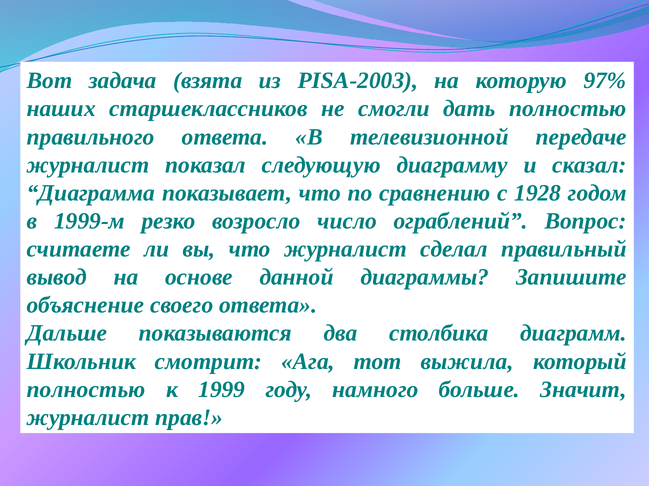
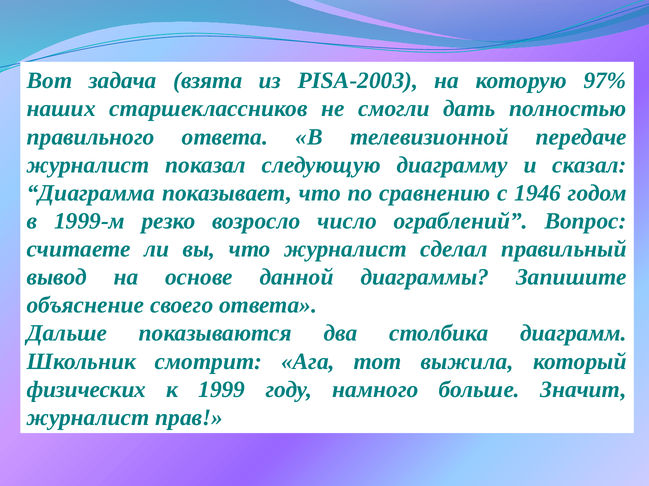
1928: 1928 -> 1946 (538, 193)
полностью: полностью -> физических (86, 390)
